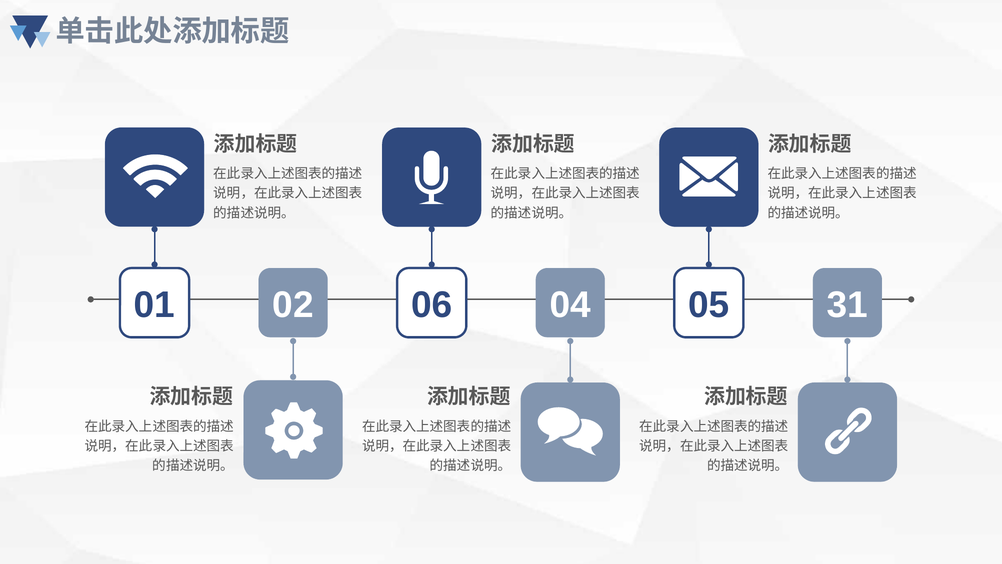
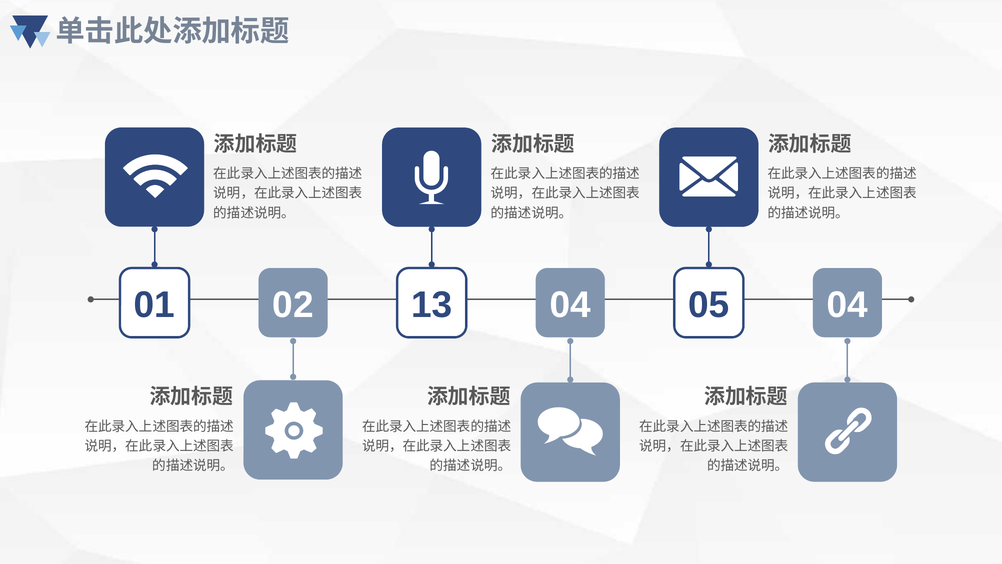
06: 06 -> 13 (432, 305)
05 31: 31 -> 04 (847, 305)
